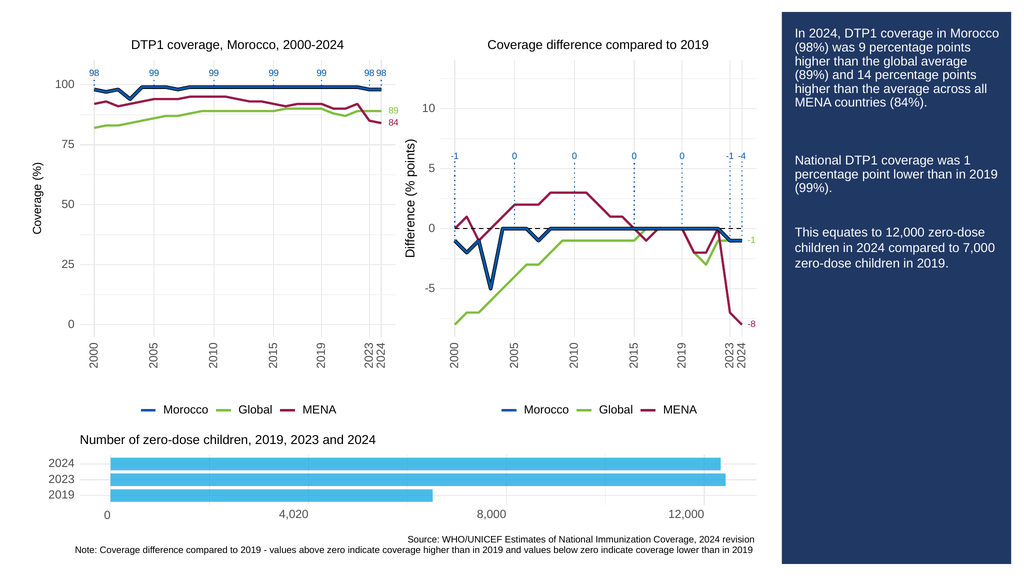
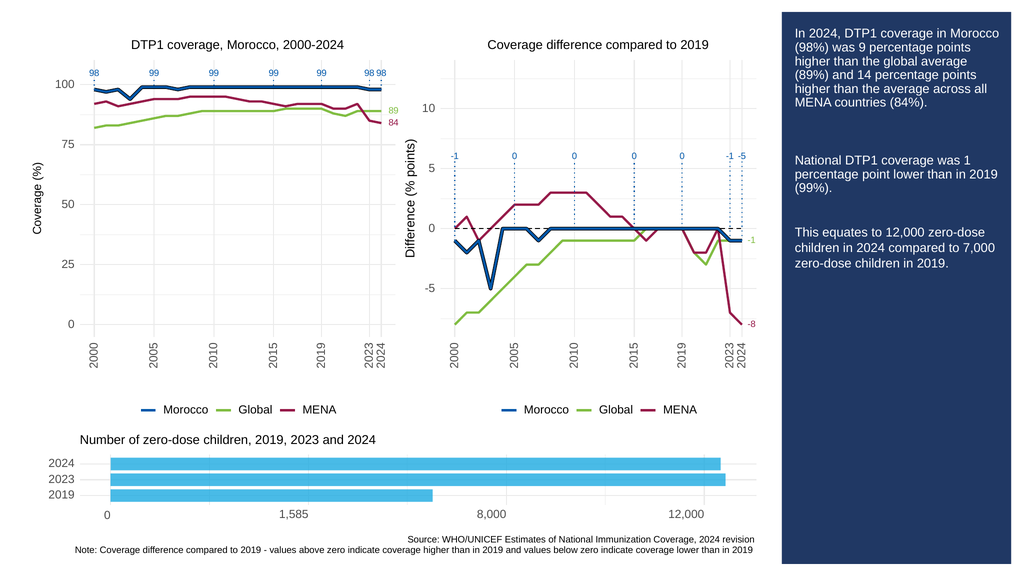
-1 -4: -4 -> -5 (742, 156)
4,020: 4,020 -> 1,585 (294, 514)
